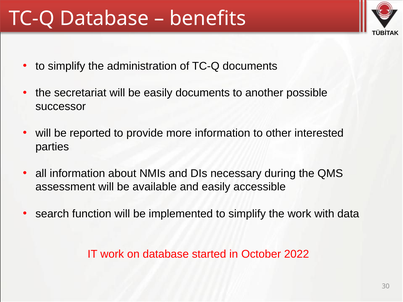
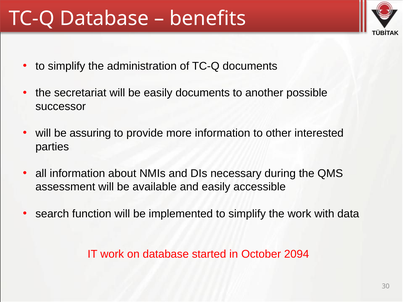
reported: reported -> assuring (90, 133)
2022: 2022 -> 2094 (297, 254)
